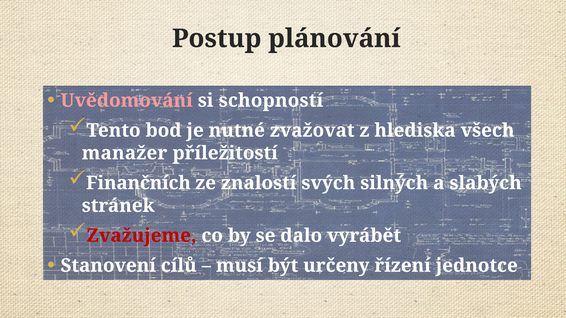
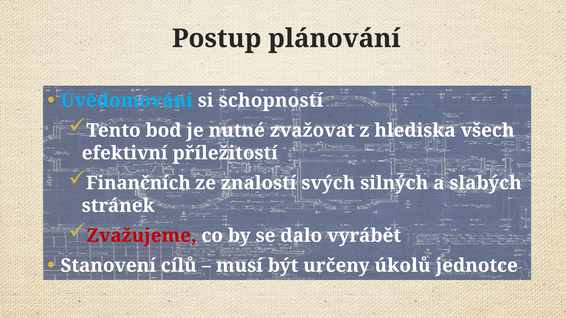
Uvědomování colour: pink -> light blue (127, 101)
manažer: manažer -> efektivní (125, 153)
řízení: řízení -> úkolů (403, 266)
